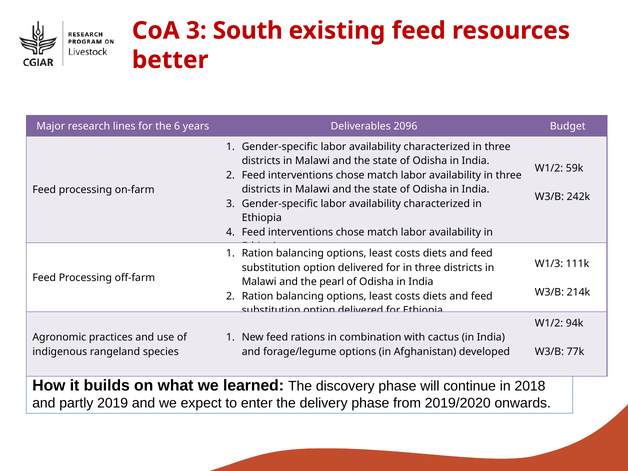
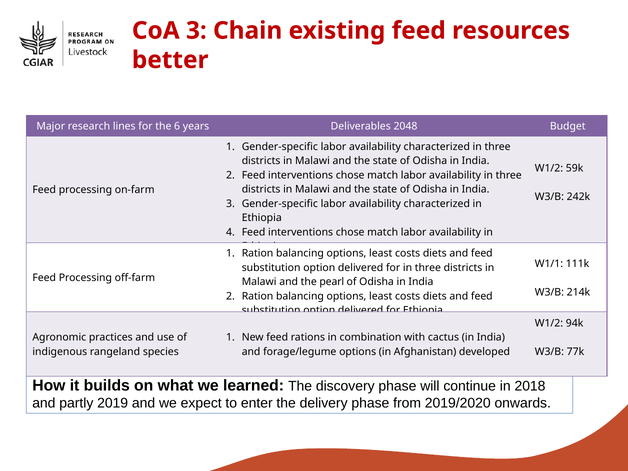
South: South -> Chain (248, 31)
2096: 2096 -> 2048 (405, 126)
W1/3: W1/3 -> W1/1 (549, 264)
